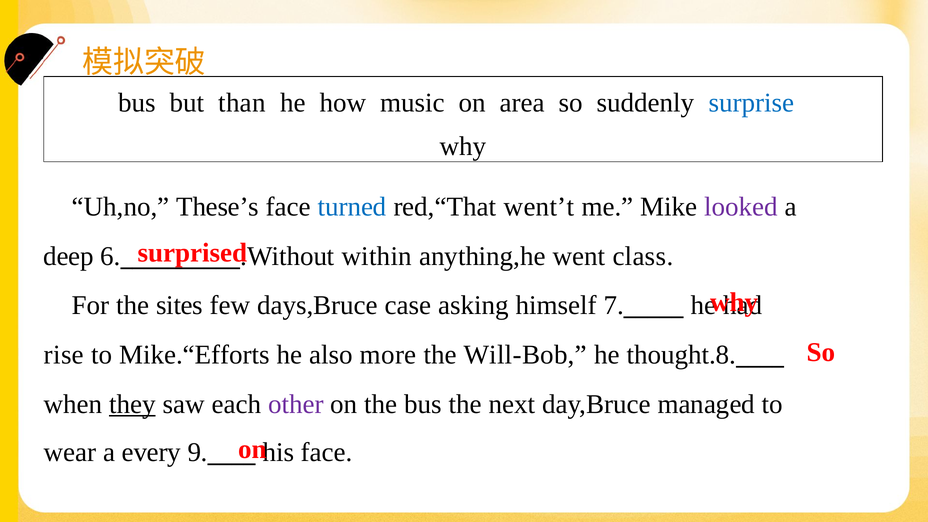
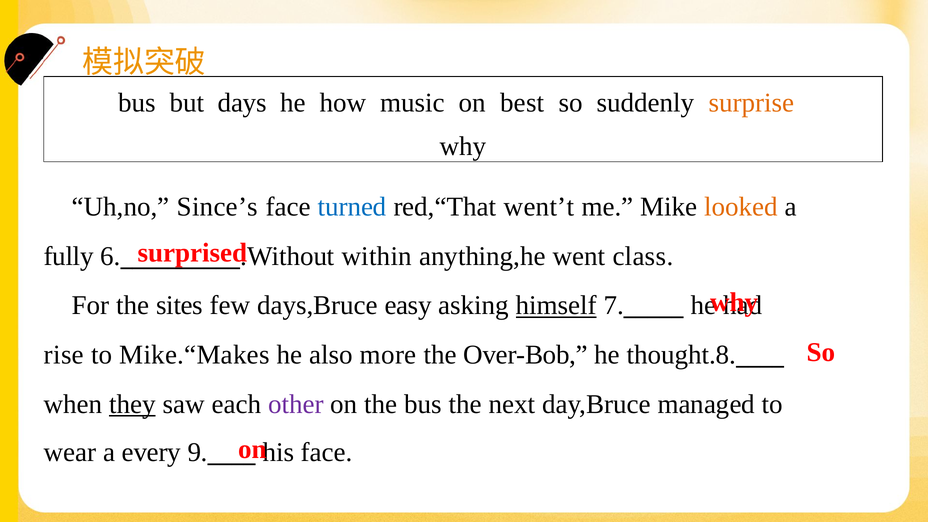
than: than -> days (242, 103)
area: area -> best (522, 103)
surprise colour: blue -> orange (751, 103)
These’s: These’s -> Since’s (217, 207)
looked colour: purple -> orange (741, 207)
deep: deep -> fully (69, 256)
case: case -> easy (408, 306)
himself underline: none -> present (556, 306)
Mike.“Efforts: Mike.“Efforts -> Mike.“Makes (194, 355)
Will-Bob: Will-Bob -> Over-Bob (526, 355)
